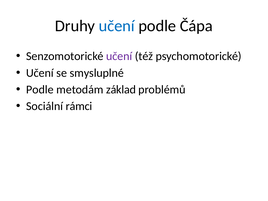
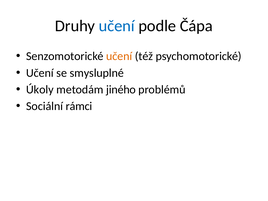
učení colour: purple -> orange (119, 56)
Podle: Podle -> Úkoly (40, 90)
základ: základ -> jiného (121, 90)
